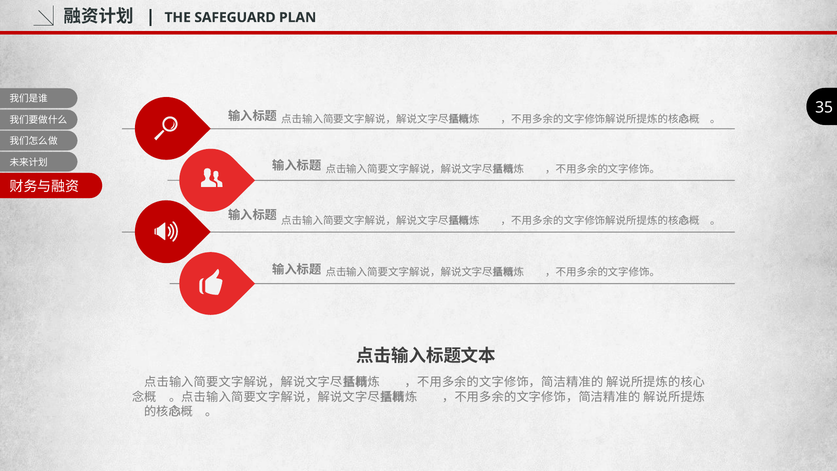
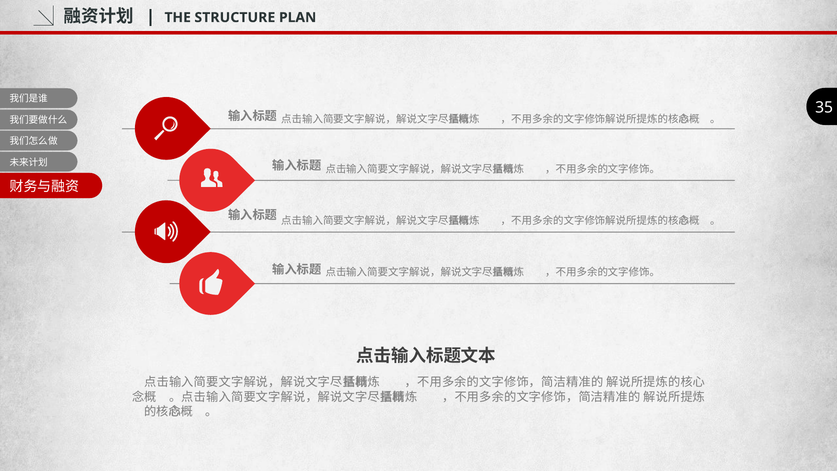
SAFEGUARD: SAFEGUARD -> STRUCTURE (235, 17)
